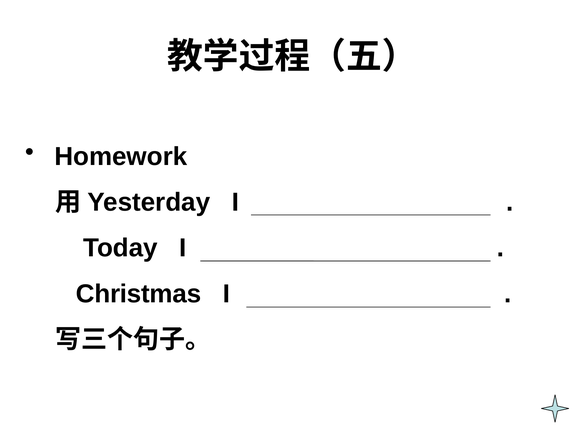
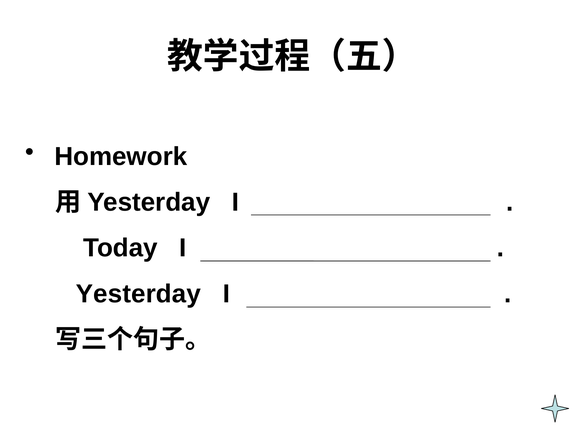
Christmas: Christmas -> Yesterday (138, 294)
